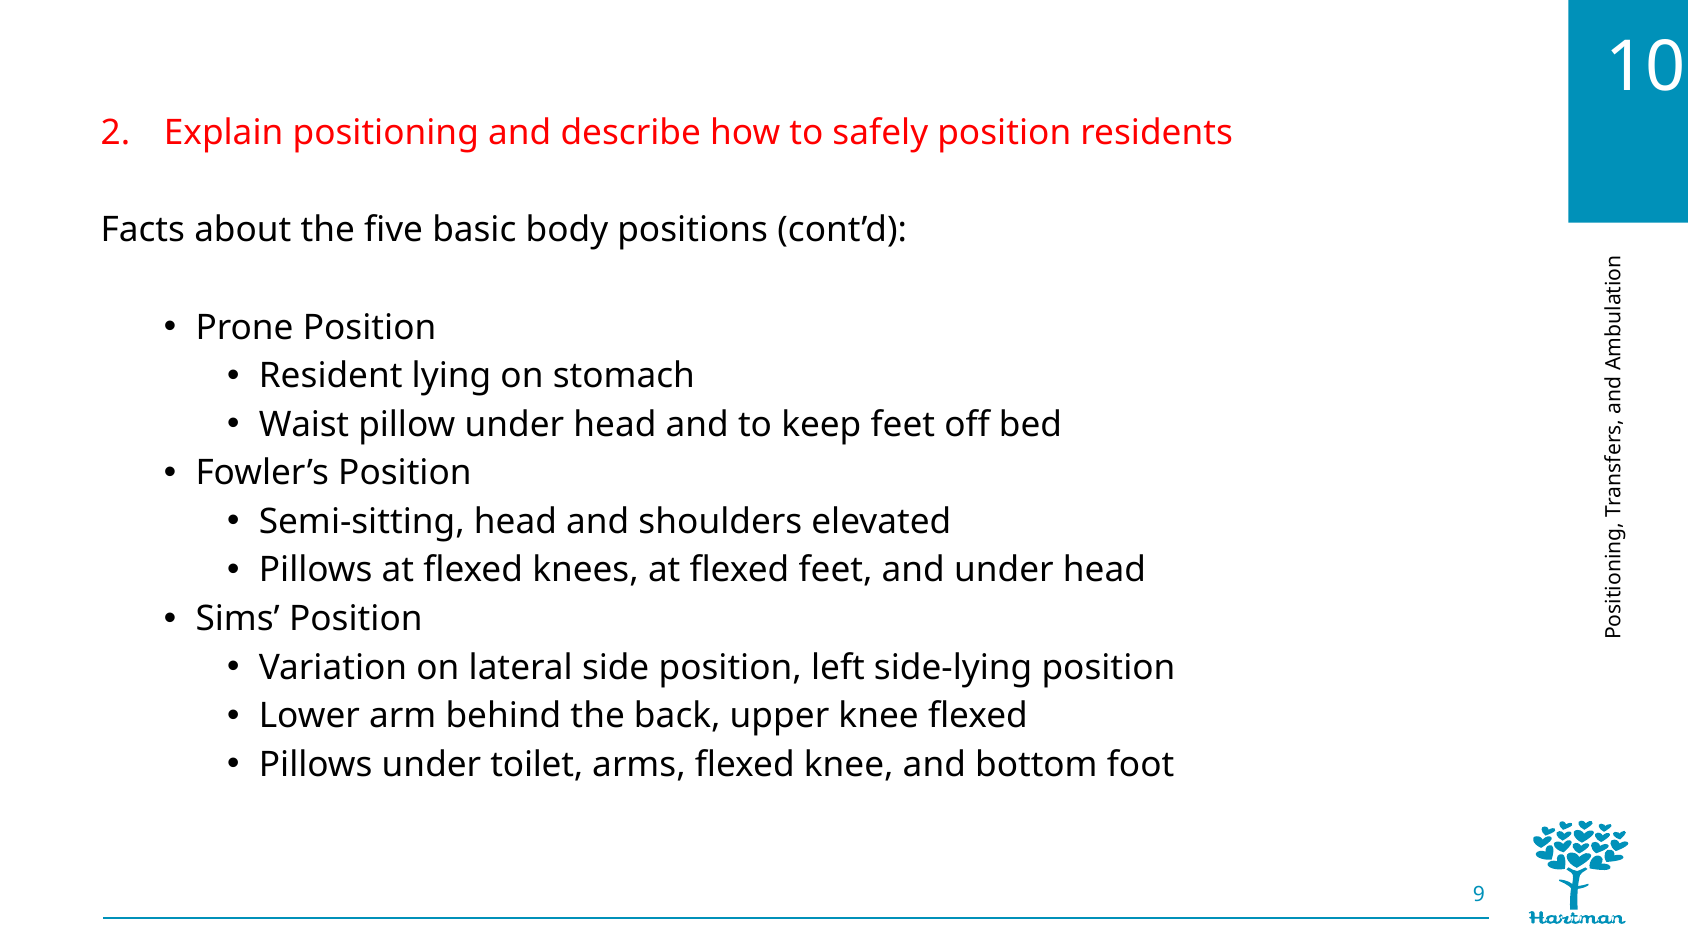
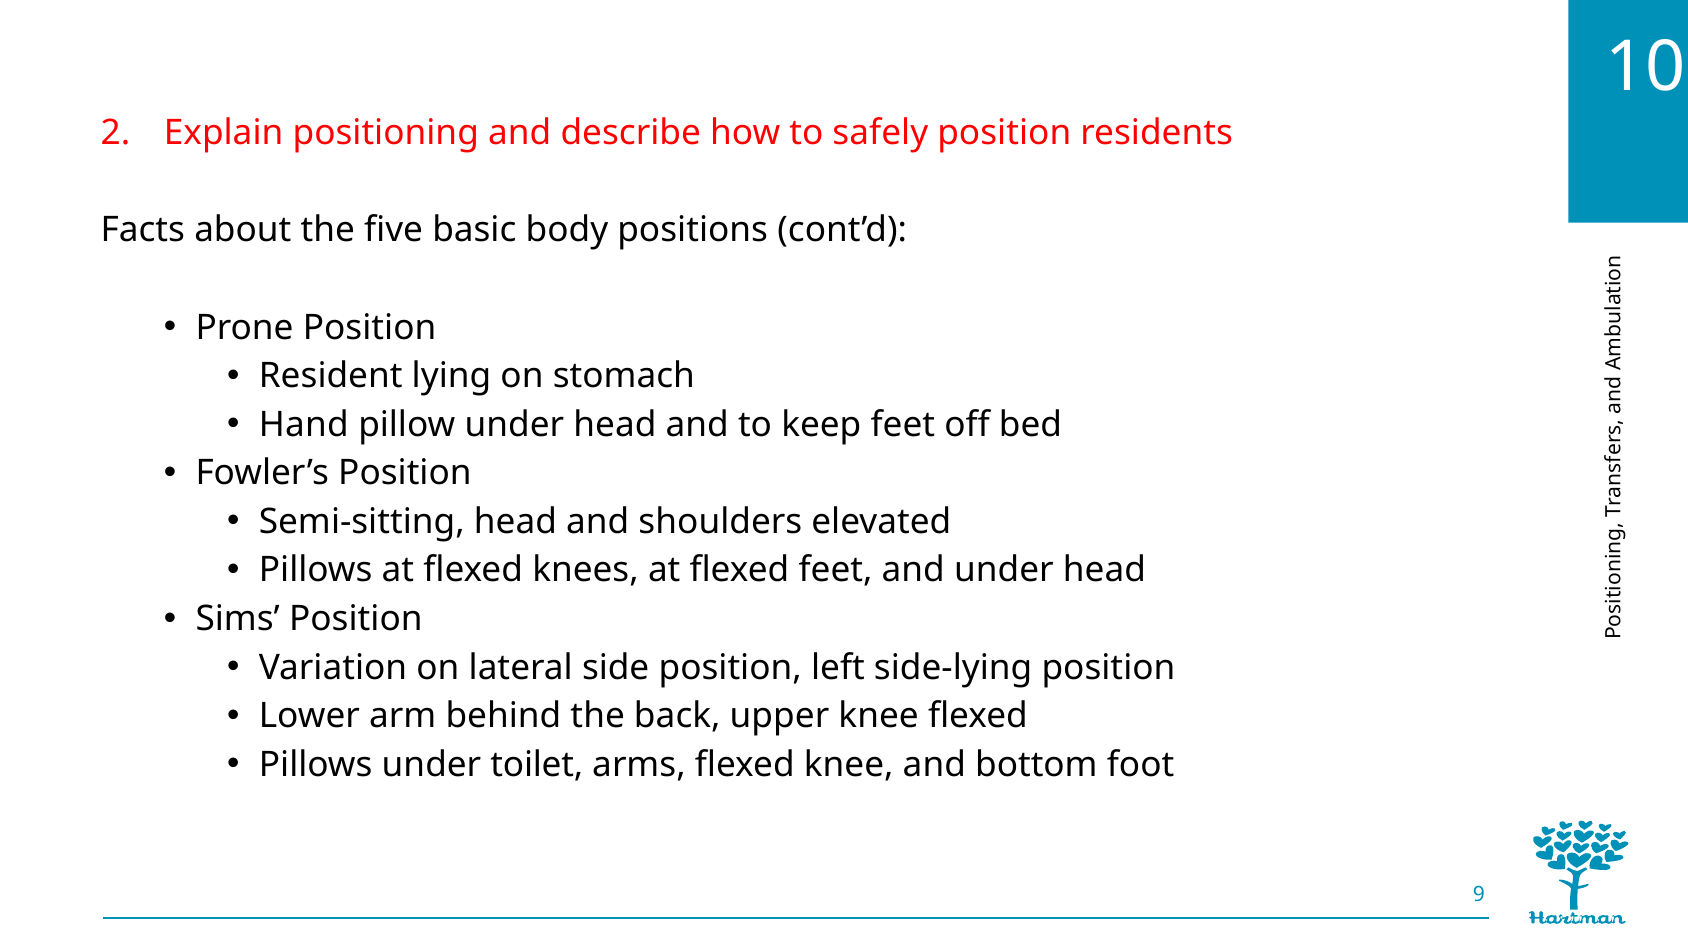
Waist: Waist -> Hand (304, 424)
